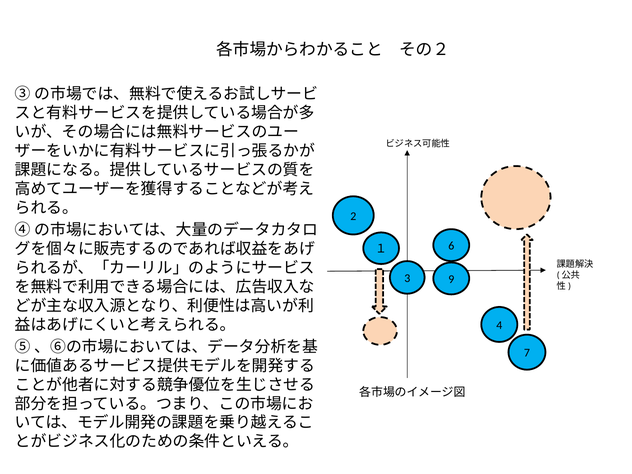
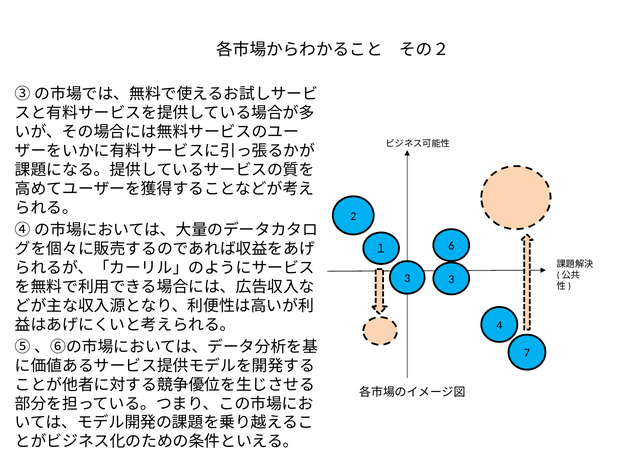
3 9: 9 -> 3 (451, 279)
